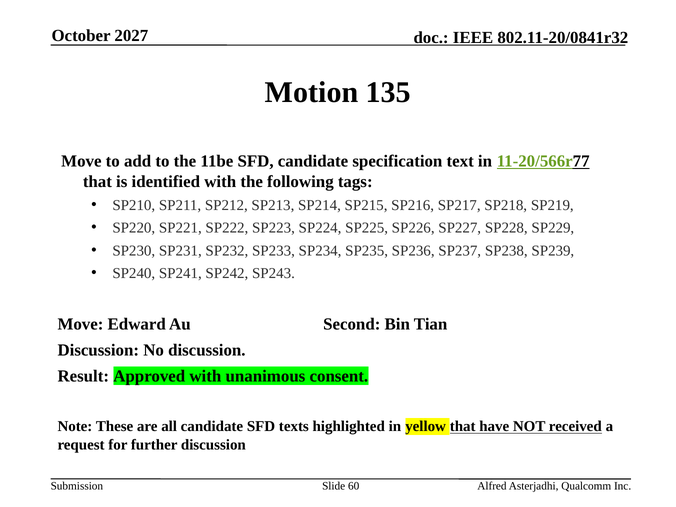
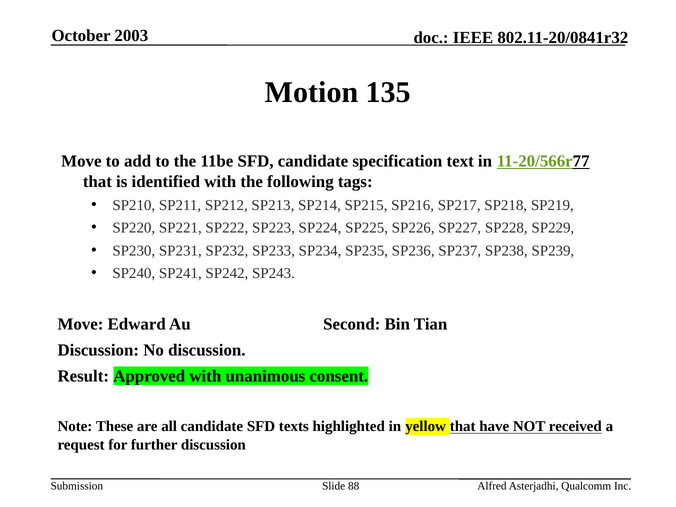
2027: 2027 -> 2003 (131, 36)
60: 60 -> 88 (354, 486)
